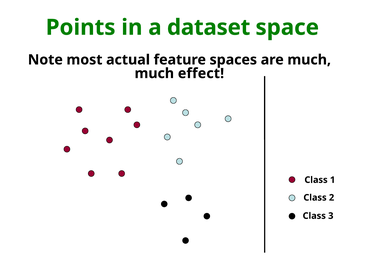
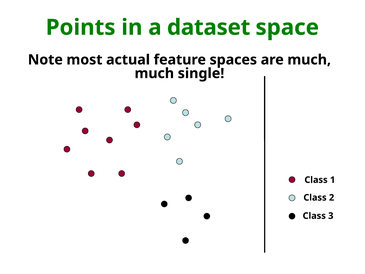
effect: effect -> single (201, 73)
